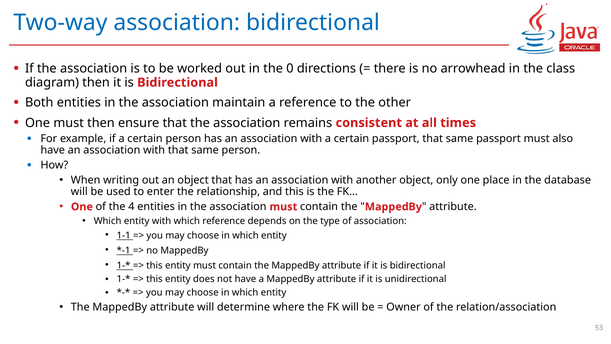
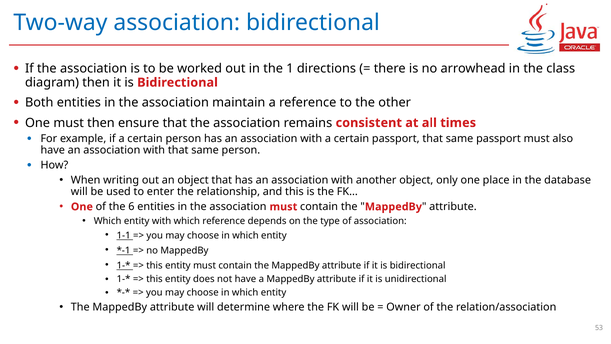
0: 0 -> 1 (290, 69)
4: 4 -> 6 (131, 207)
